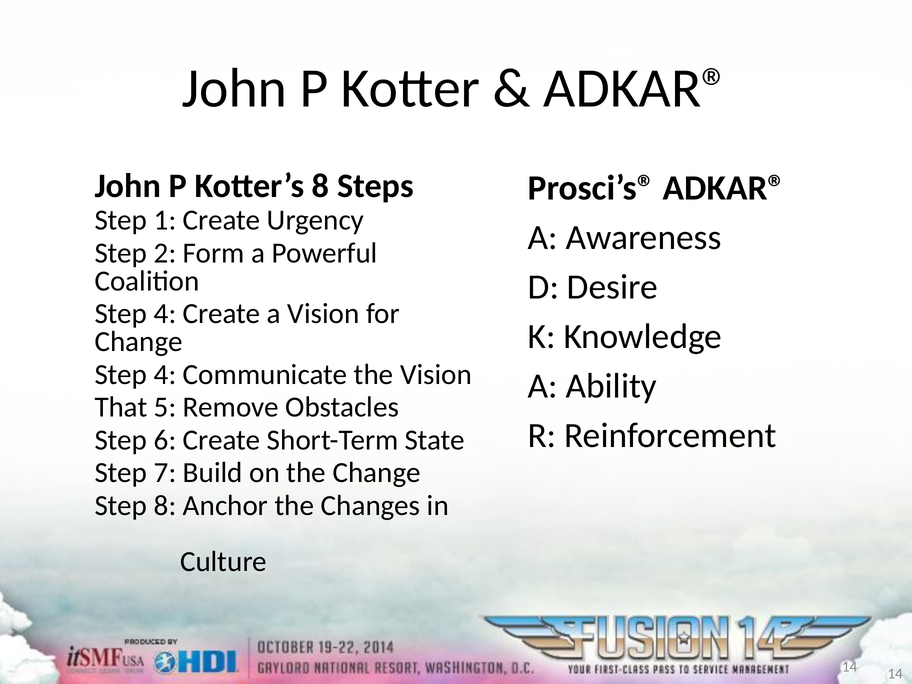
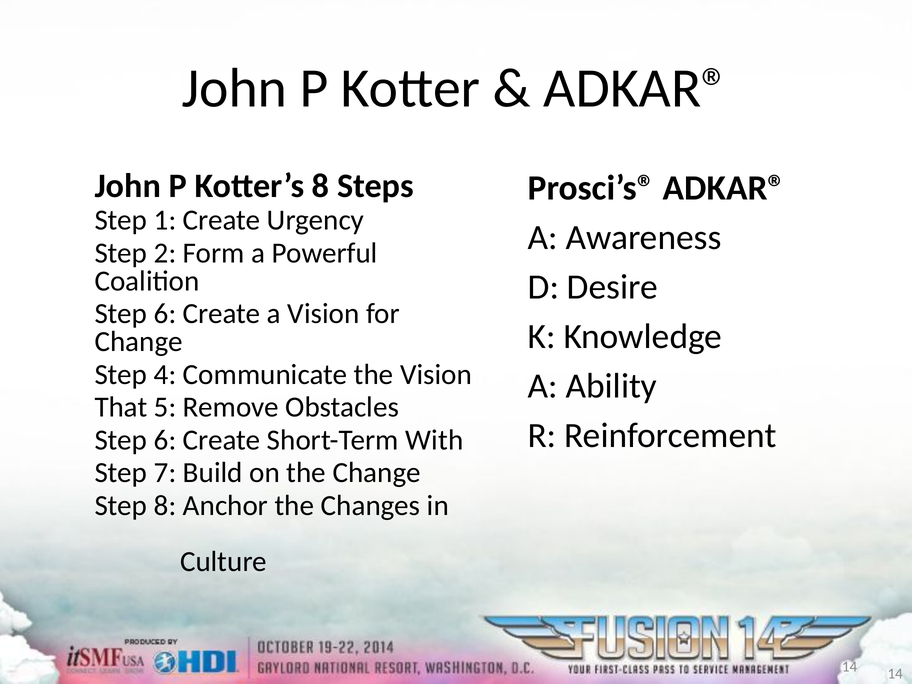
4: 4 -> 6 (165, 314)
State: State -> With (435, 440)
